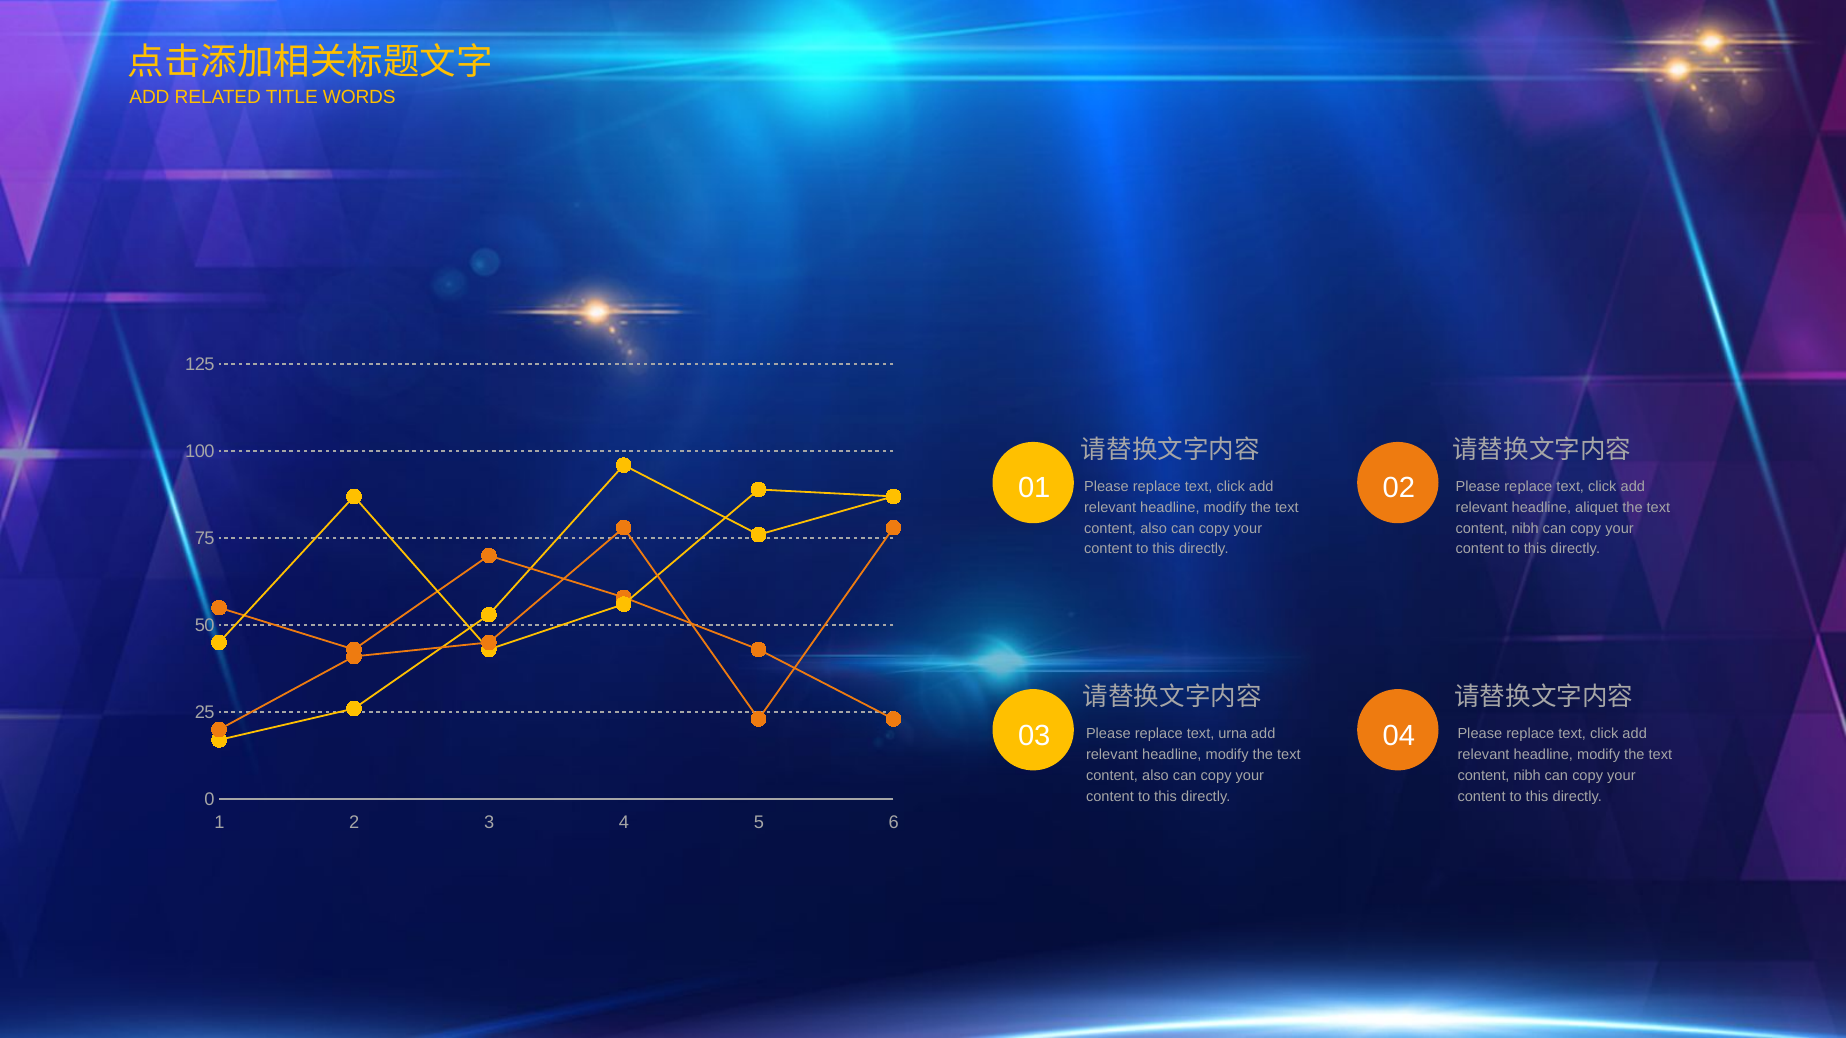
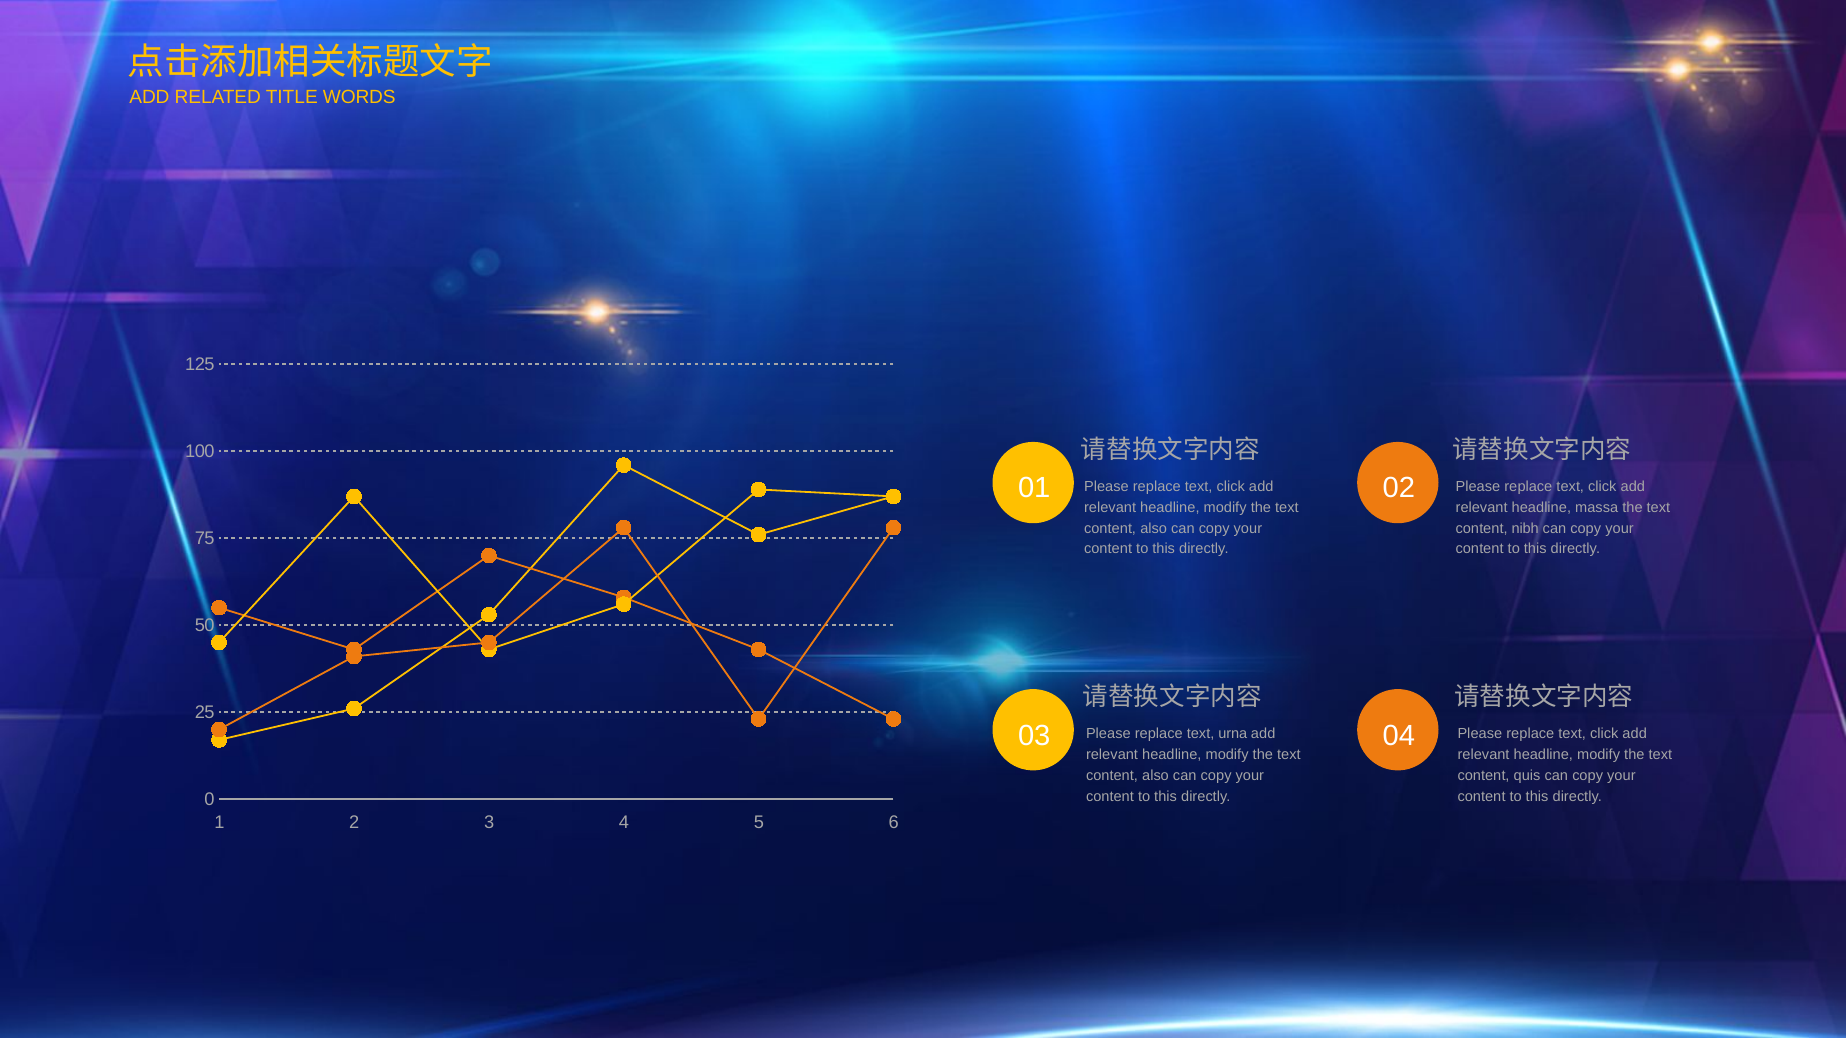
aliquet: aliquet -> massa (1597, 507)
nibh: nibh -> quis (1527, 776)
